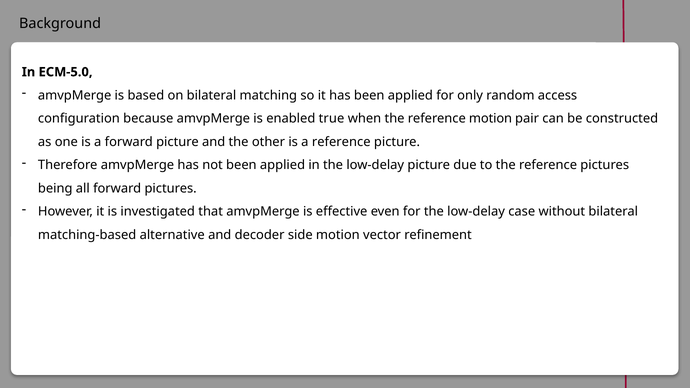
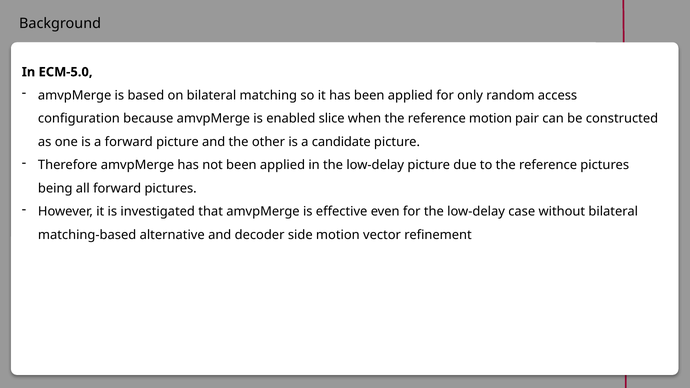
true: true -> slice (332, 119)
a reference: reference -> candidate (341, 142)
